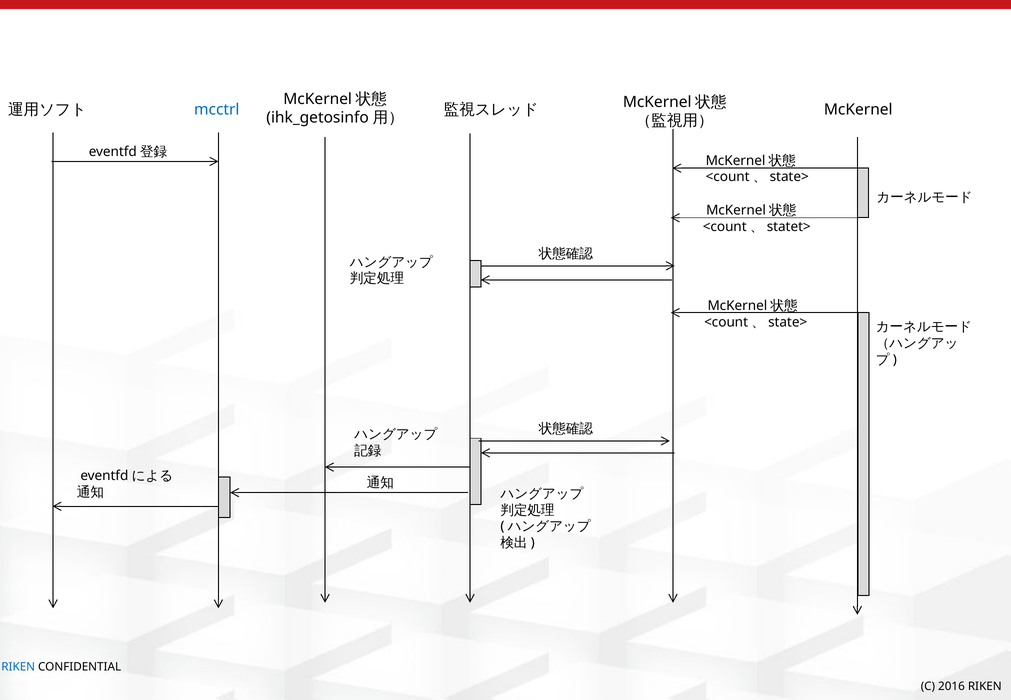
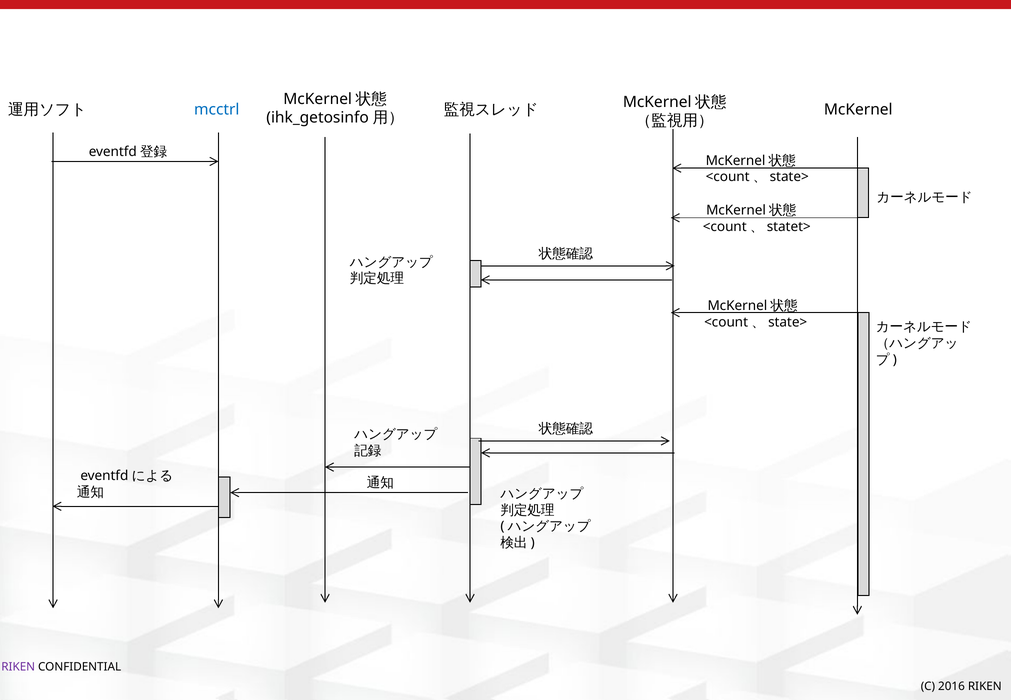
RIKEN colour: blue -> purple (18, 667)
